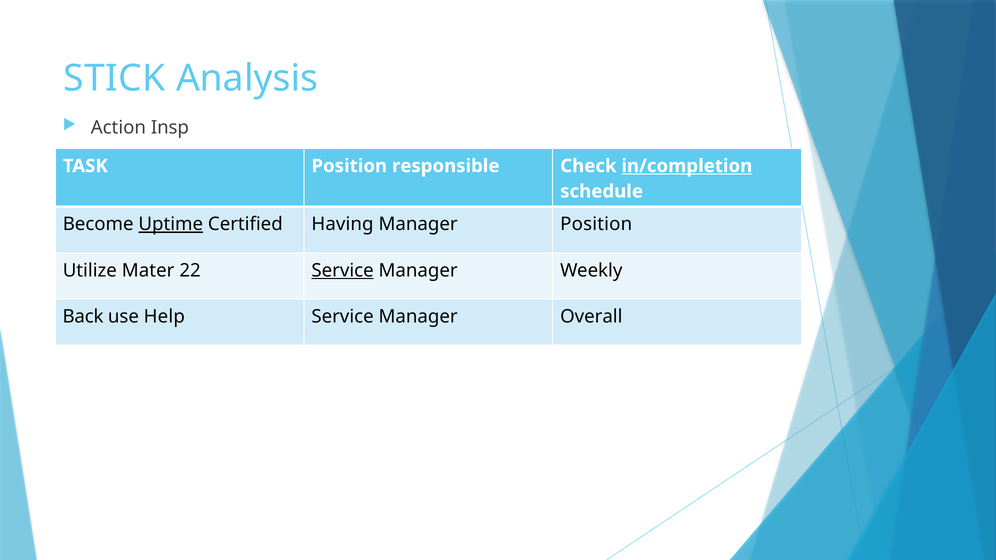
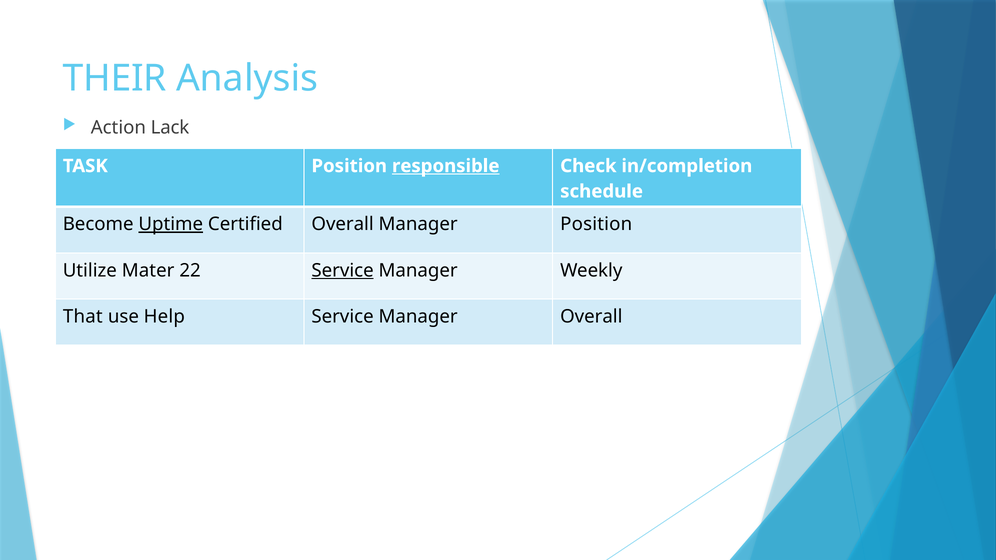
STICK: STICK -> THEIR (115, 79)
Insp: Insp -> Lack (170, 127)
responsible underline: none -> present (446, 166)
in/completion underline: present -> none (687, 166)
Certified Having: Having -> Overall (343, 224)
Back: Back -> That (83, 317)
